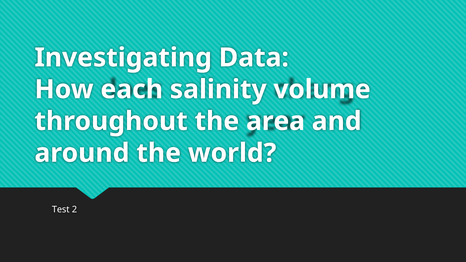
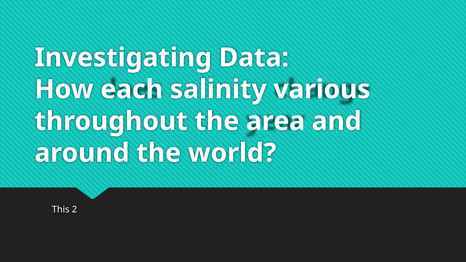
volume: volume -> various (322, 89)
Test: Test -> This (61, 210)
